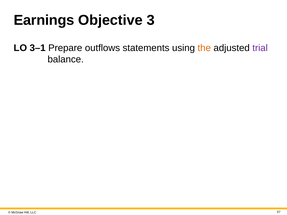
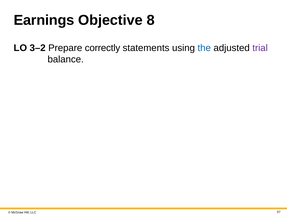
3: 3 -> 8 (151, 20)
3–1: 3–1 -> 3–2 (38, 48)
outflows: outflows -> correctly (103, 48)
the colour: orange -> blue (204, 48)
